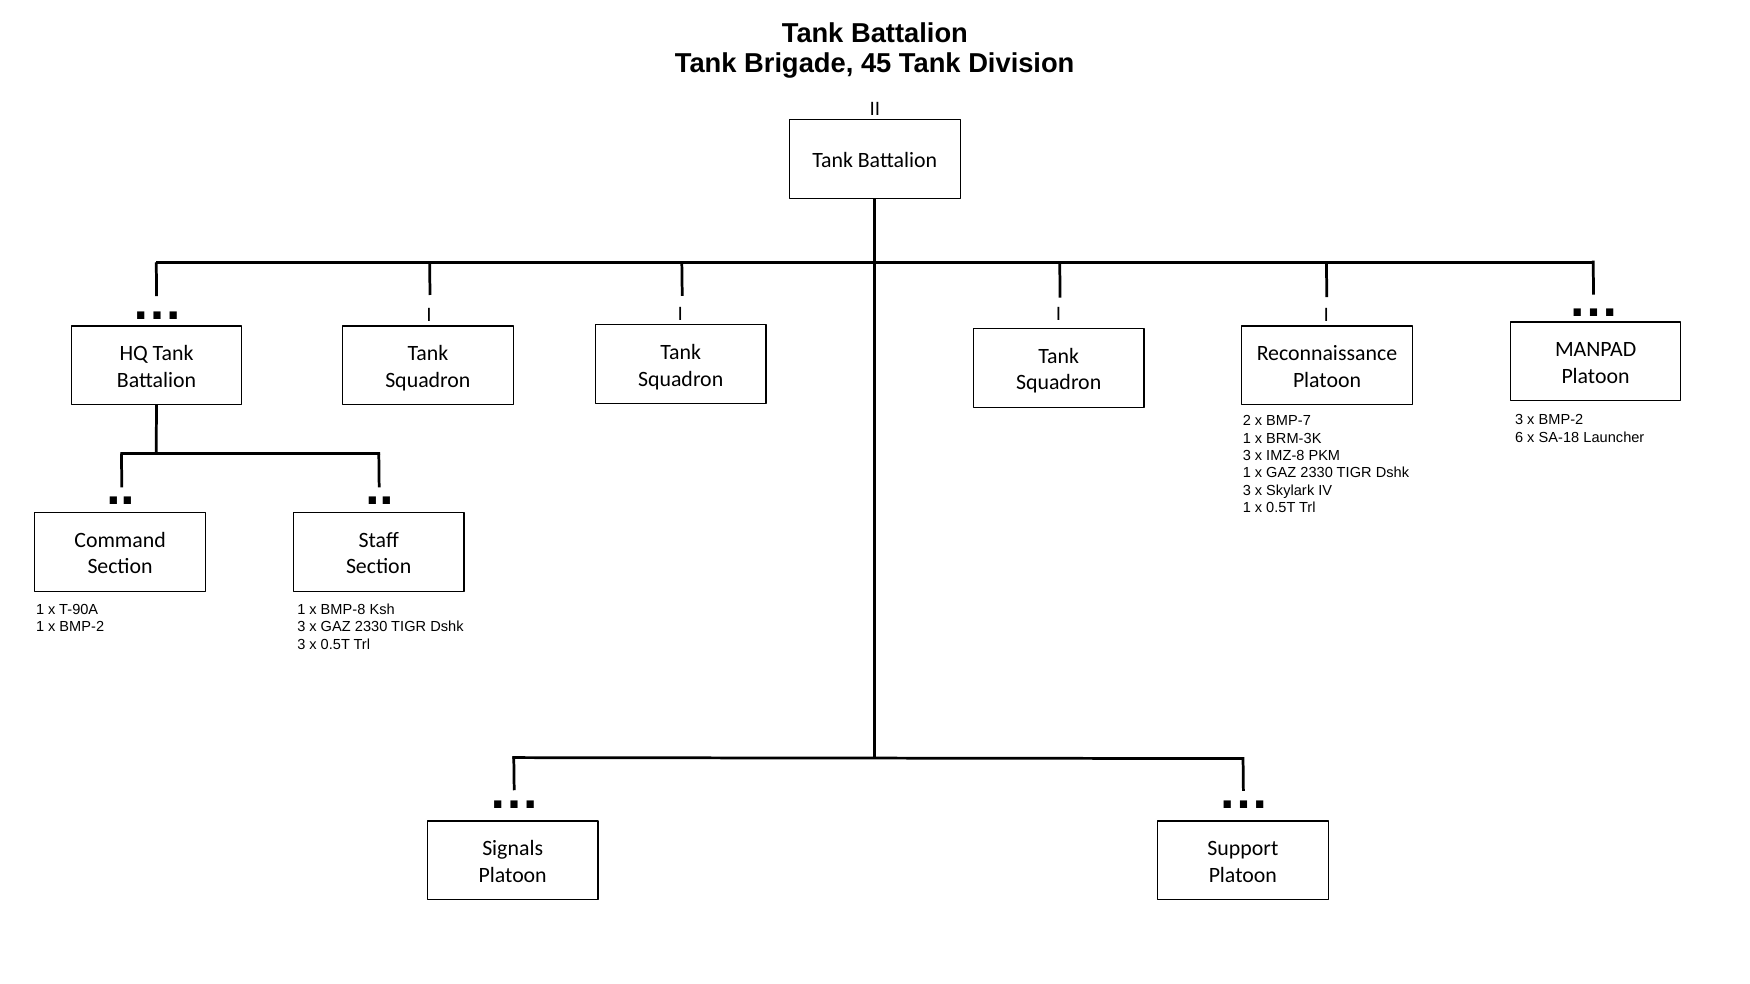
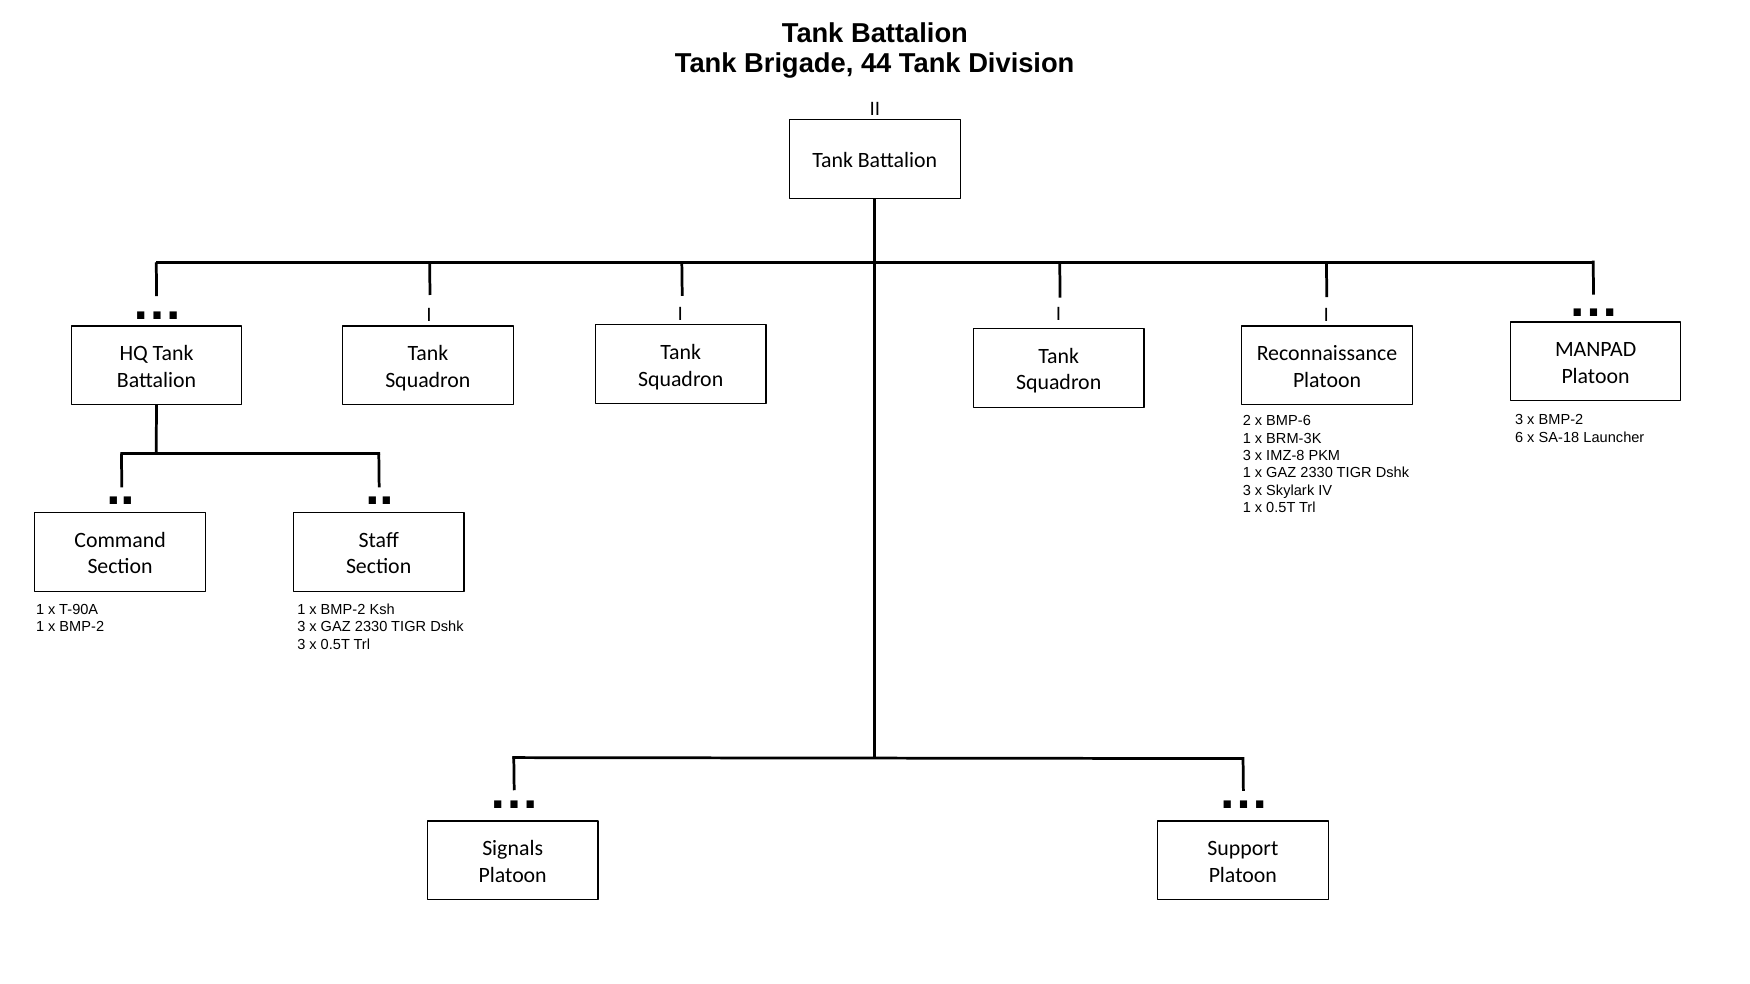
45: 45 -> 44 (876, 64)
BMP-7: BMP-7 -> BMP-6 (1289, 421)
BMP-8: BMP-8 -> BMP-2 (343, 610)
